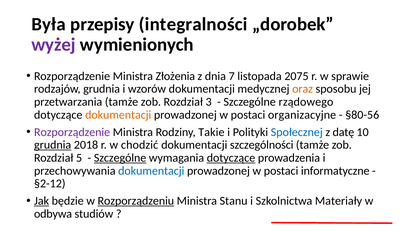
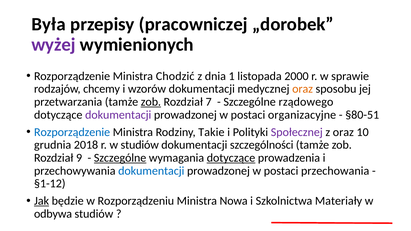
integralności: integralności -> pracowniczej (193, 24)
Złożenia: Złożenia -> Chodzić (175, 76)
7: 7 -> 1 (232, 76)
2075: 2075 -> 2000 (296, 76)
rodzajów grudnia: grudnia -> chcemy (102, 89)
zob underline: none -> present (151, 102)
3: 3 -> 7 (209, 102)
dokumentacji colour: orange -> purple (118, 115)
§80-56: §80-56 -> §80-51 (362, 115)
Rozporządzenie colour: purple -> blue (72, 132)
Społecznej colour: blue -> purple (297, 132)
z datę: datę -> oraz (343, 132)
grudnia underline: present -> none (53, 145)
w chodzić: chodzić -> studiów (140, 145)
5: 5 -> 9 (79, 158)
informatyczne: informatyczne -> przechowania (335, 171)
§2-12: §2-12 -> §1-12 (50, 184)
Rozporządzeniu underline: present -> none (136, 201)
Stanu: Stanu -> Nowa (234, 201)
